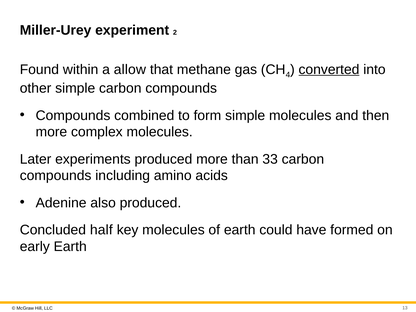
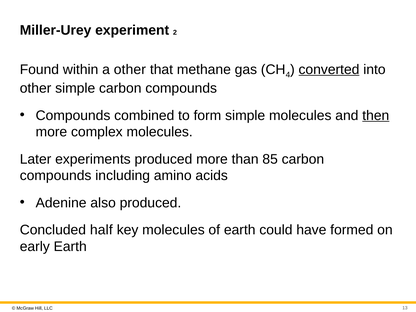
a allow: allow -> other (130, 69)
then underline: none -> present (376, 115)
33: 33 -> 85 (270, 159)
